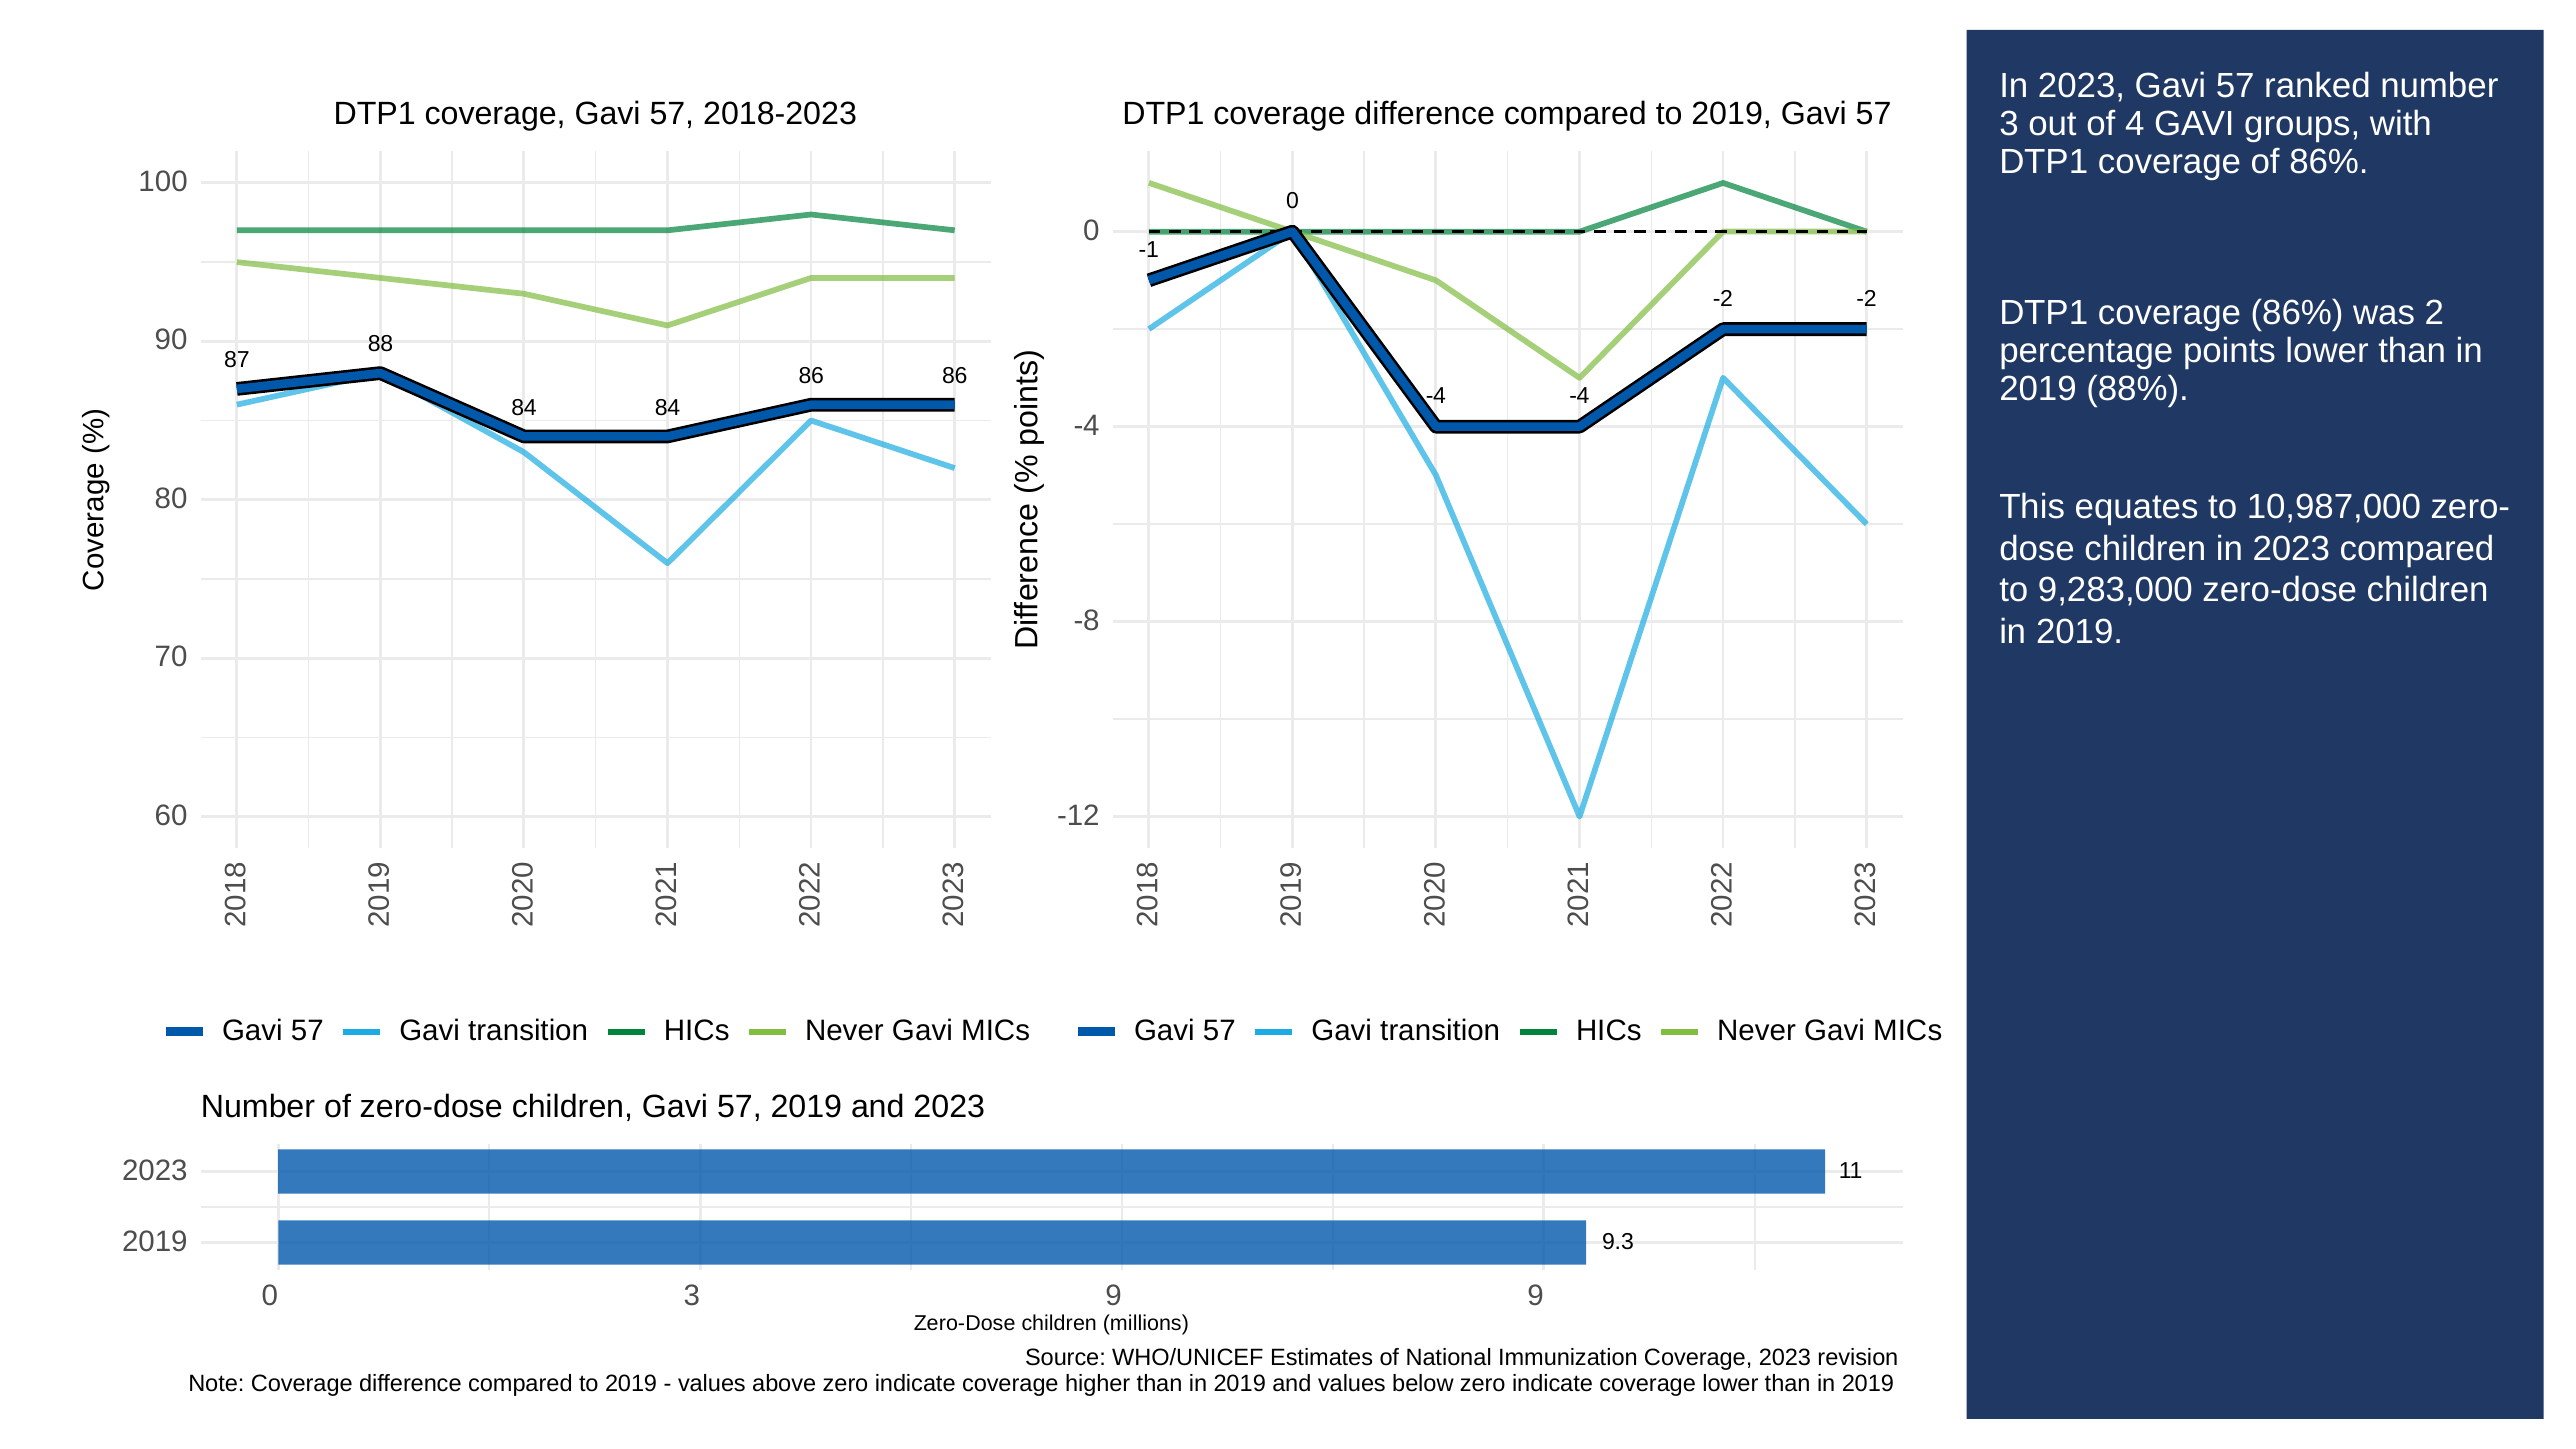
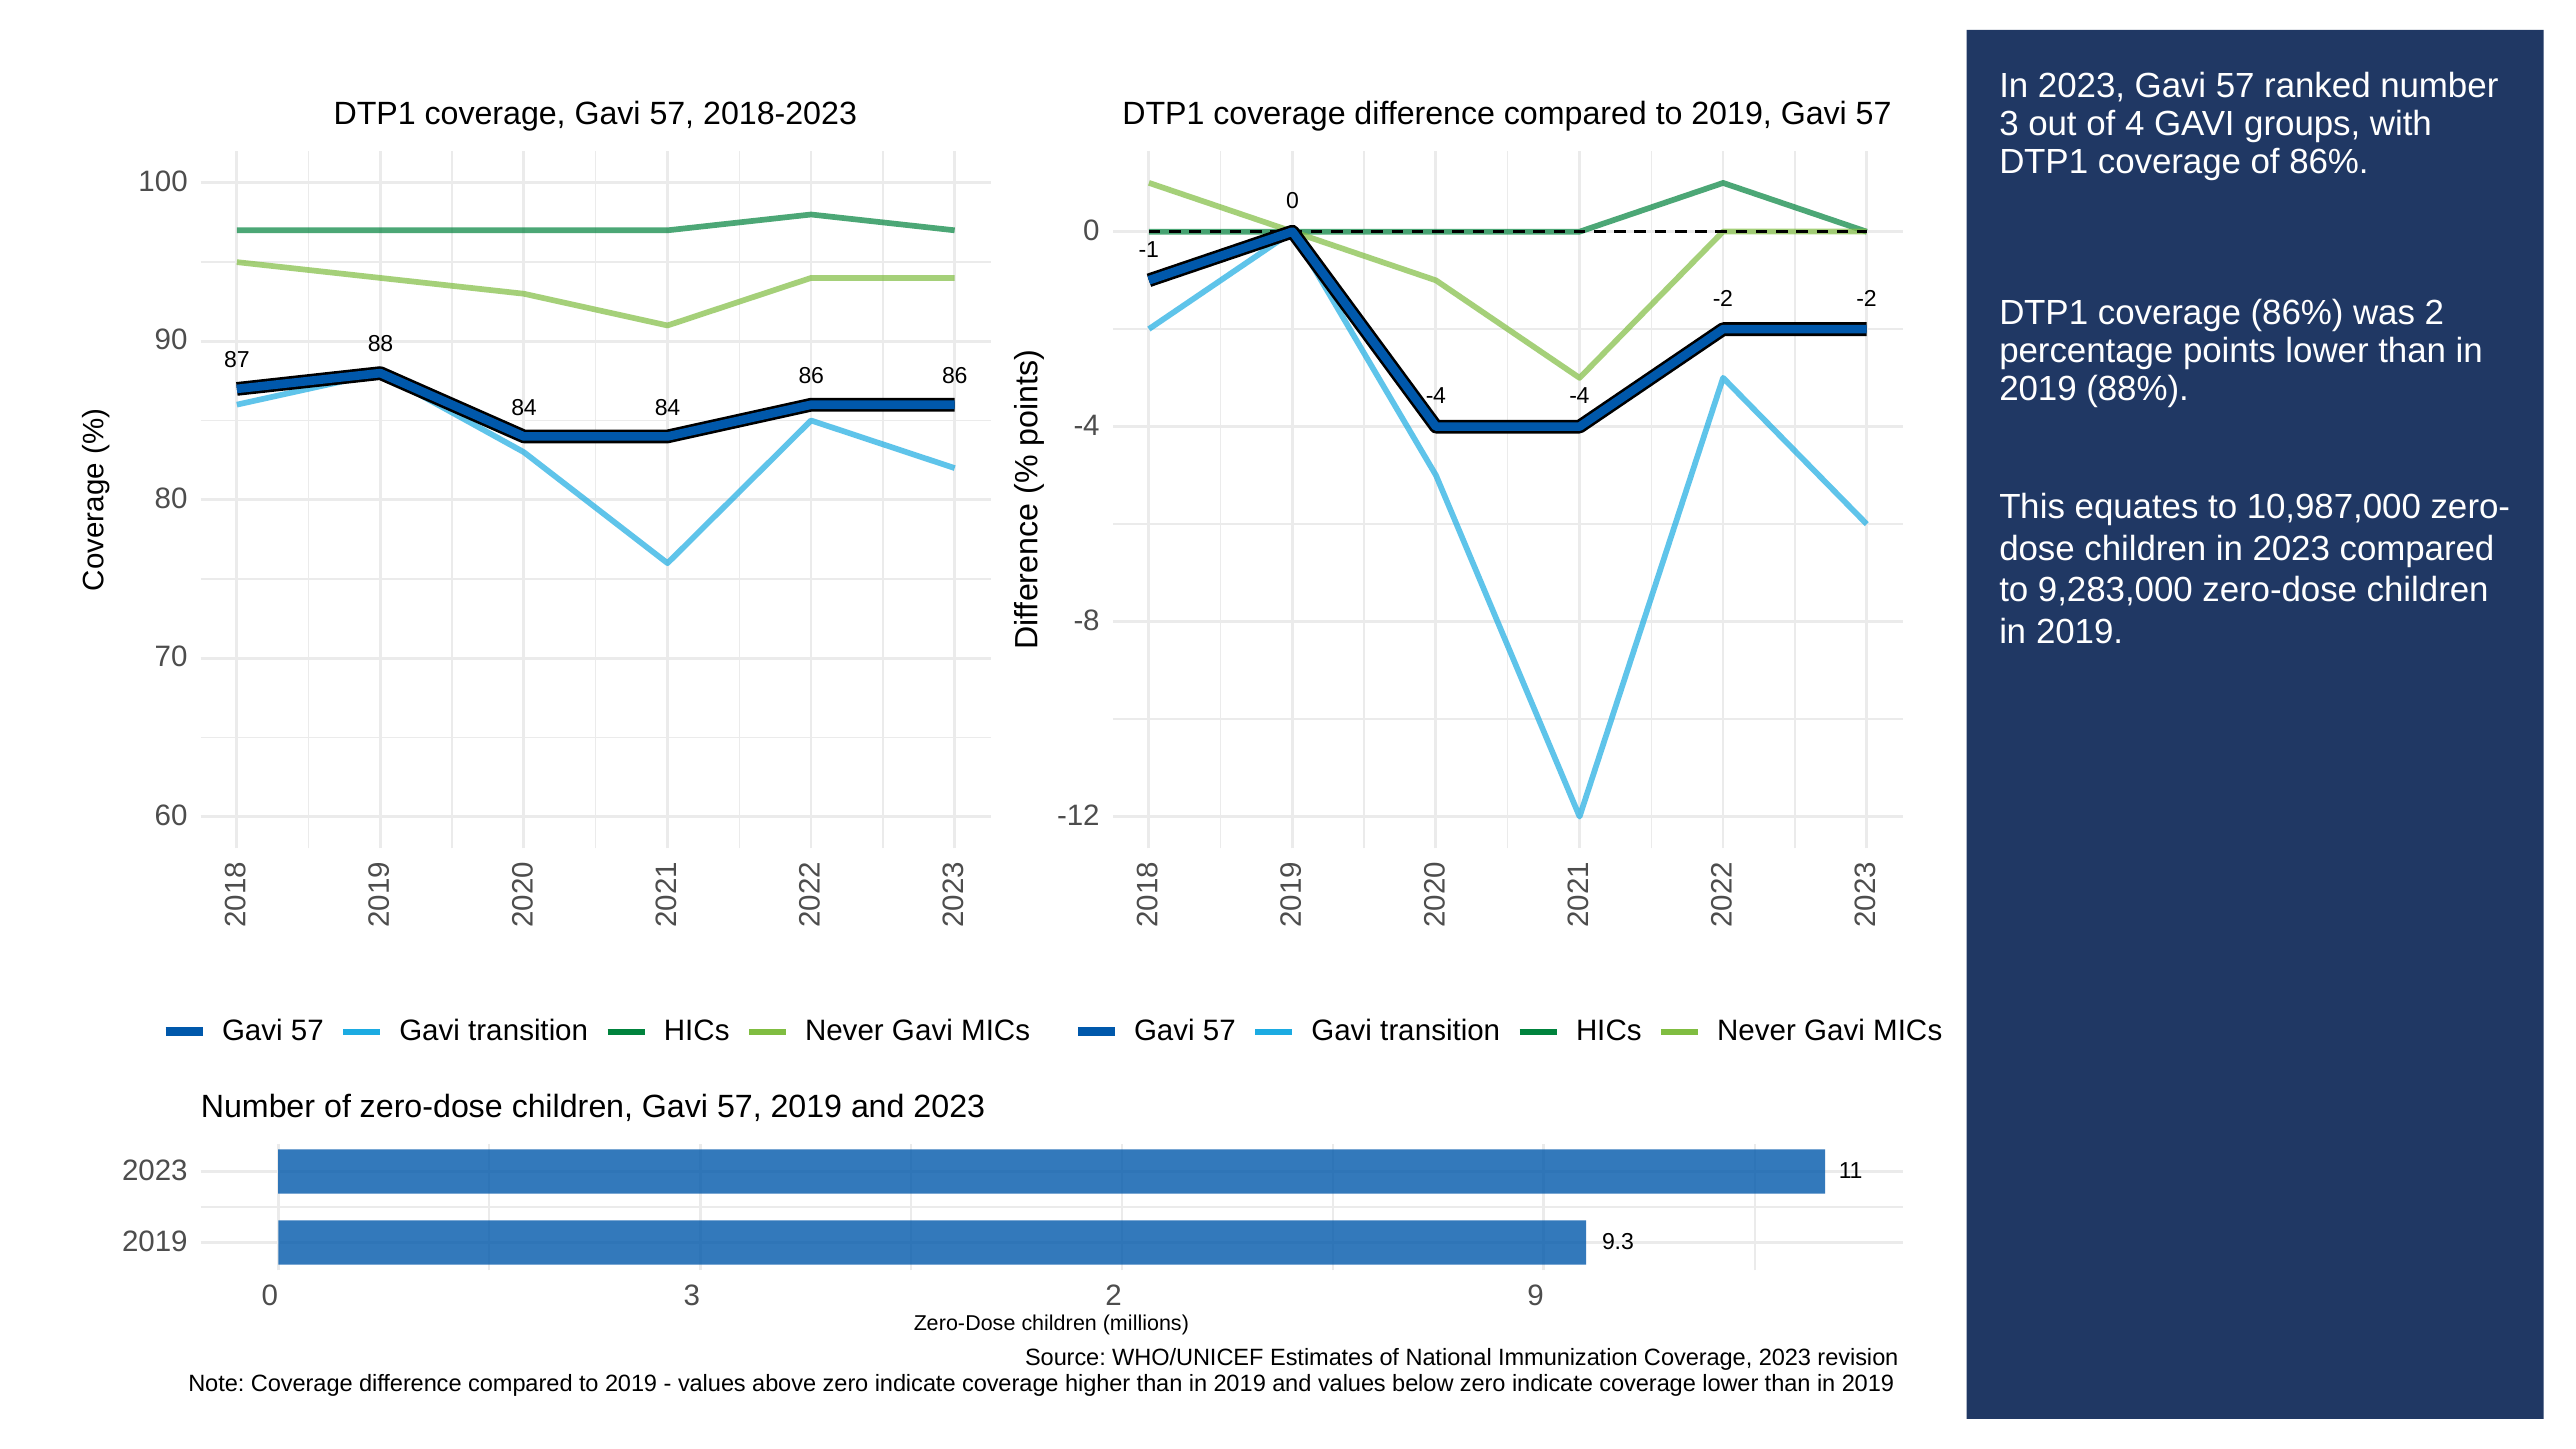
3 9: 9 -> 2 (1114, 1296)
